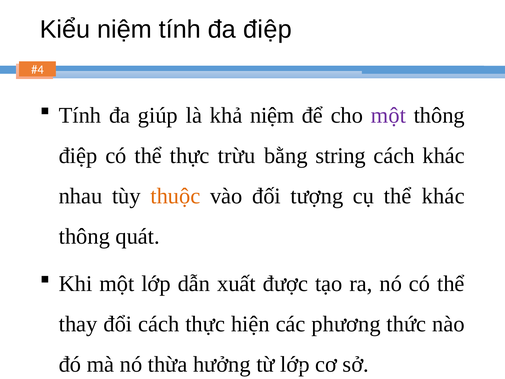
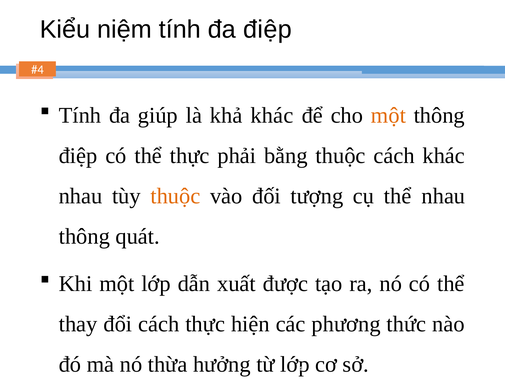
khả niệm: niệm -> khác (272, 115)
một colour: purple -> orange (388, 115)
trừu: trừu -> phải (237, 156)
bằng string: string -> thuộc (341, 156)
thể khác: khác -> nhau (443, 196)
